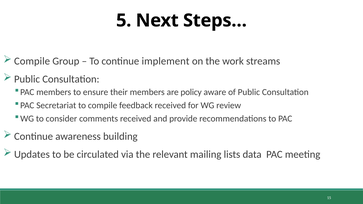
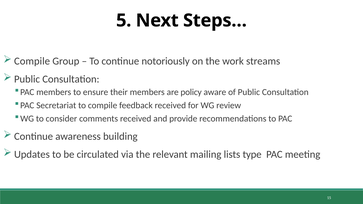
implement: implement -> notoriously (166, 61)
data: data -> type (252, 155)
